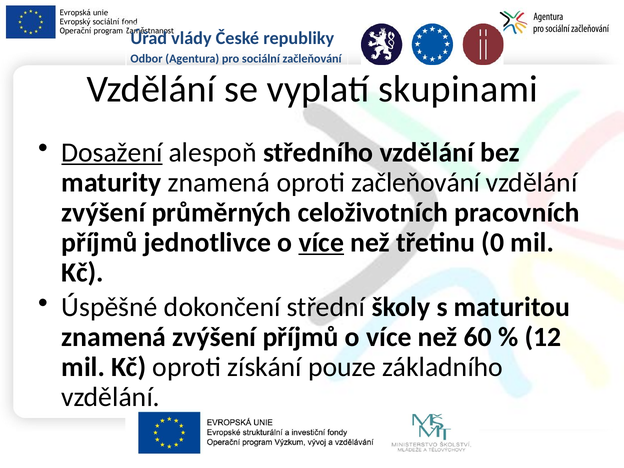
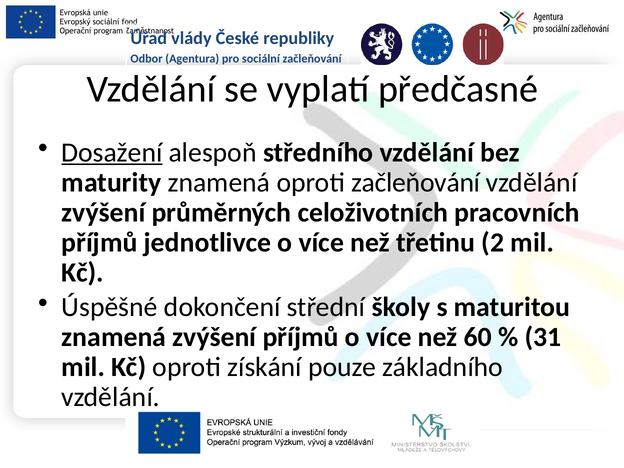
skupinami: skupinami -> předčasné (458, 89)
více underline: present -> none (321, 242)
0: 0 -> 2 (493, 242)
12: 12 -> 31 (543, 337)
